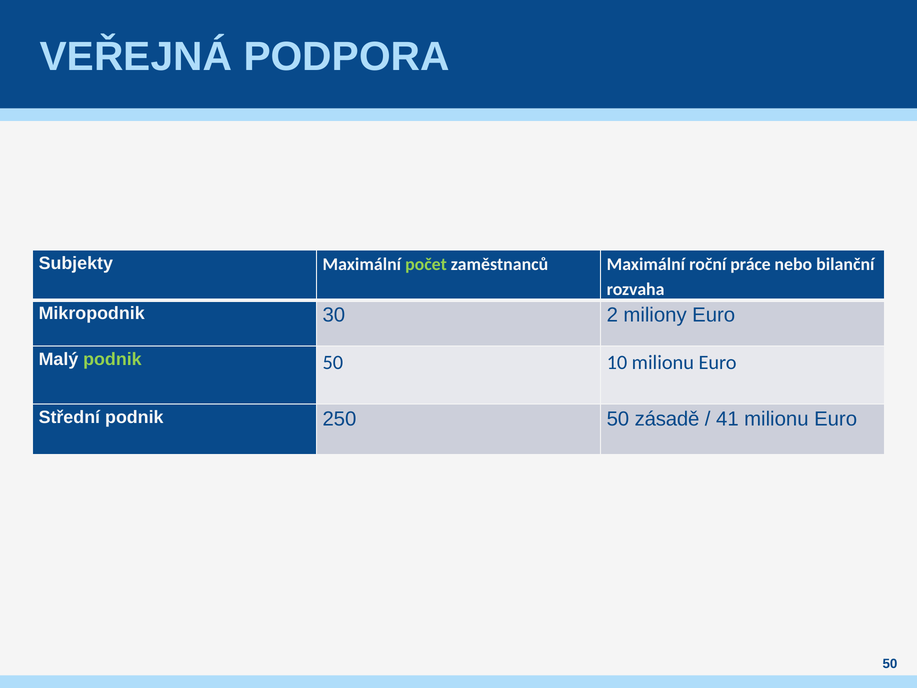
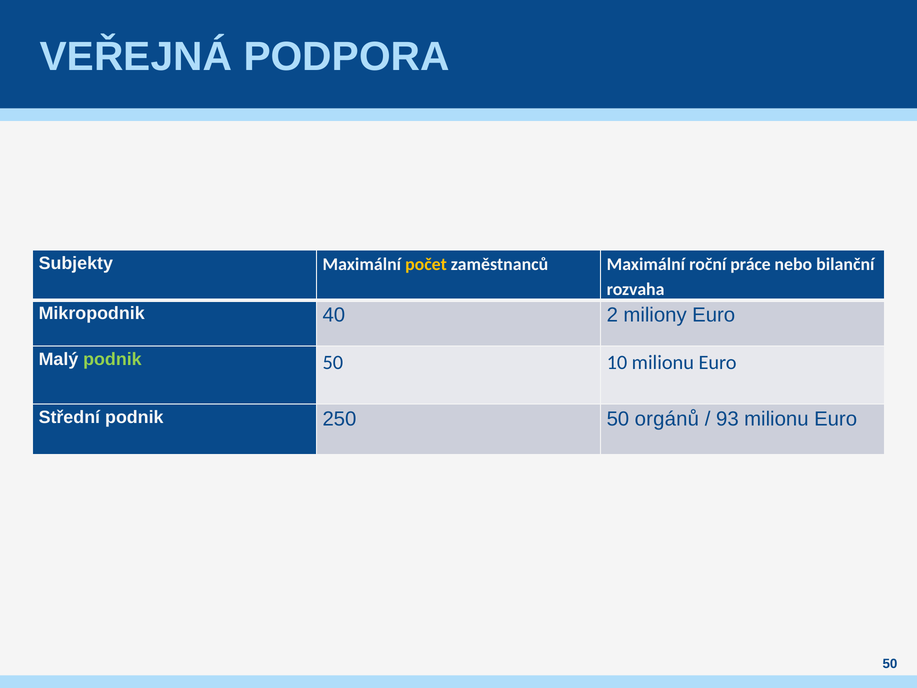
počet colour: light green -> yellow (426, 264)
30: 30 -> 40 (334, 315)
zásadě: zásadě -> orgánů (667, 419)
41: 41 -> 93 (727, 419)
